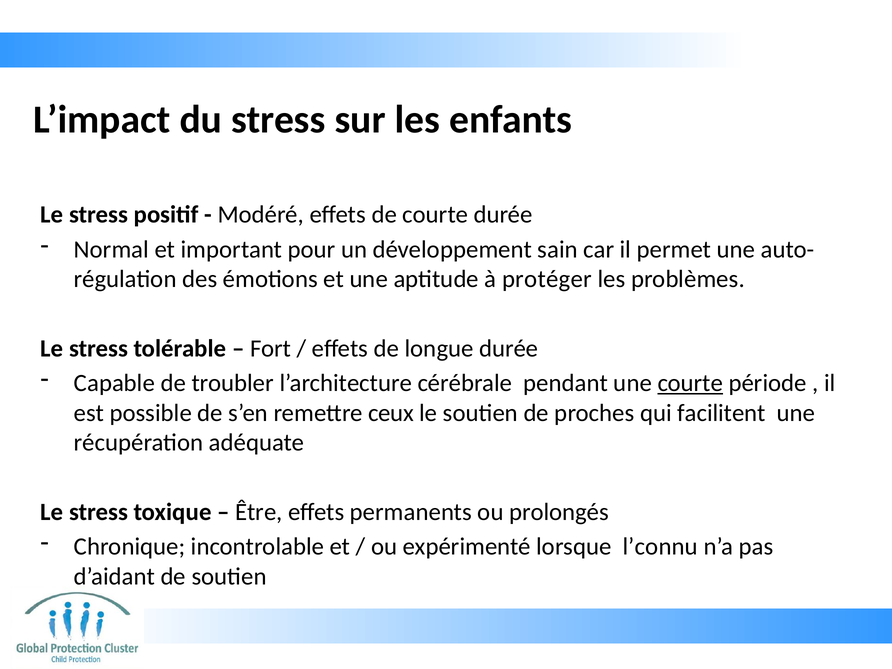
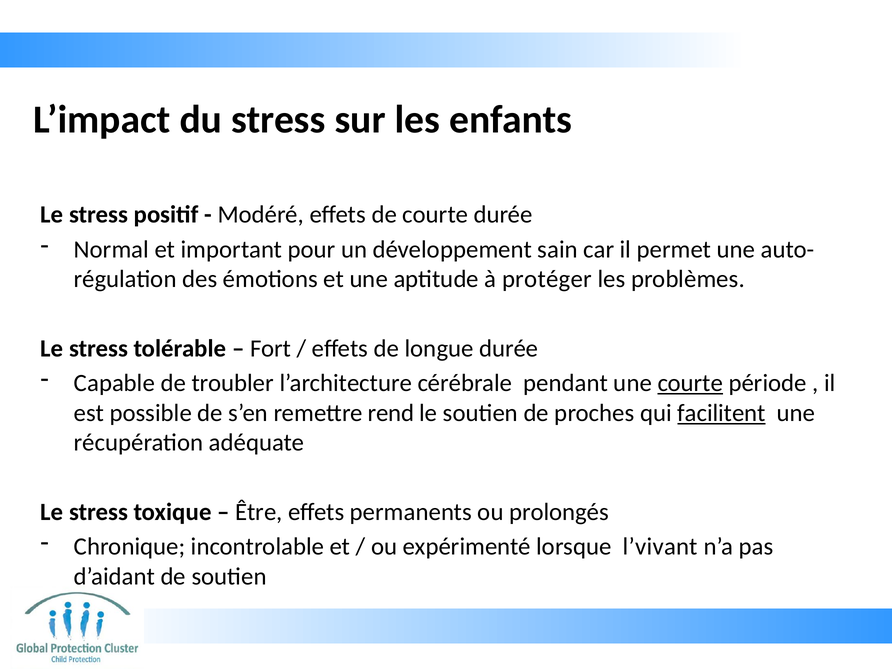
ceux: ceux -> rend (391, 413)
facilitent underline: none -> present (721, 413)
l’connu: l’connu -> l’vivant (660, 547)
